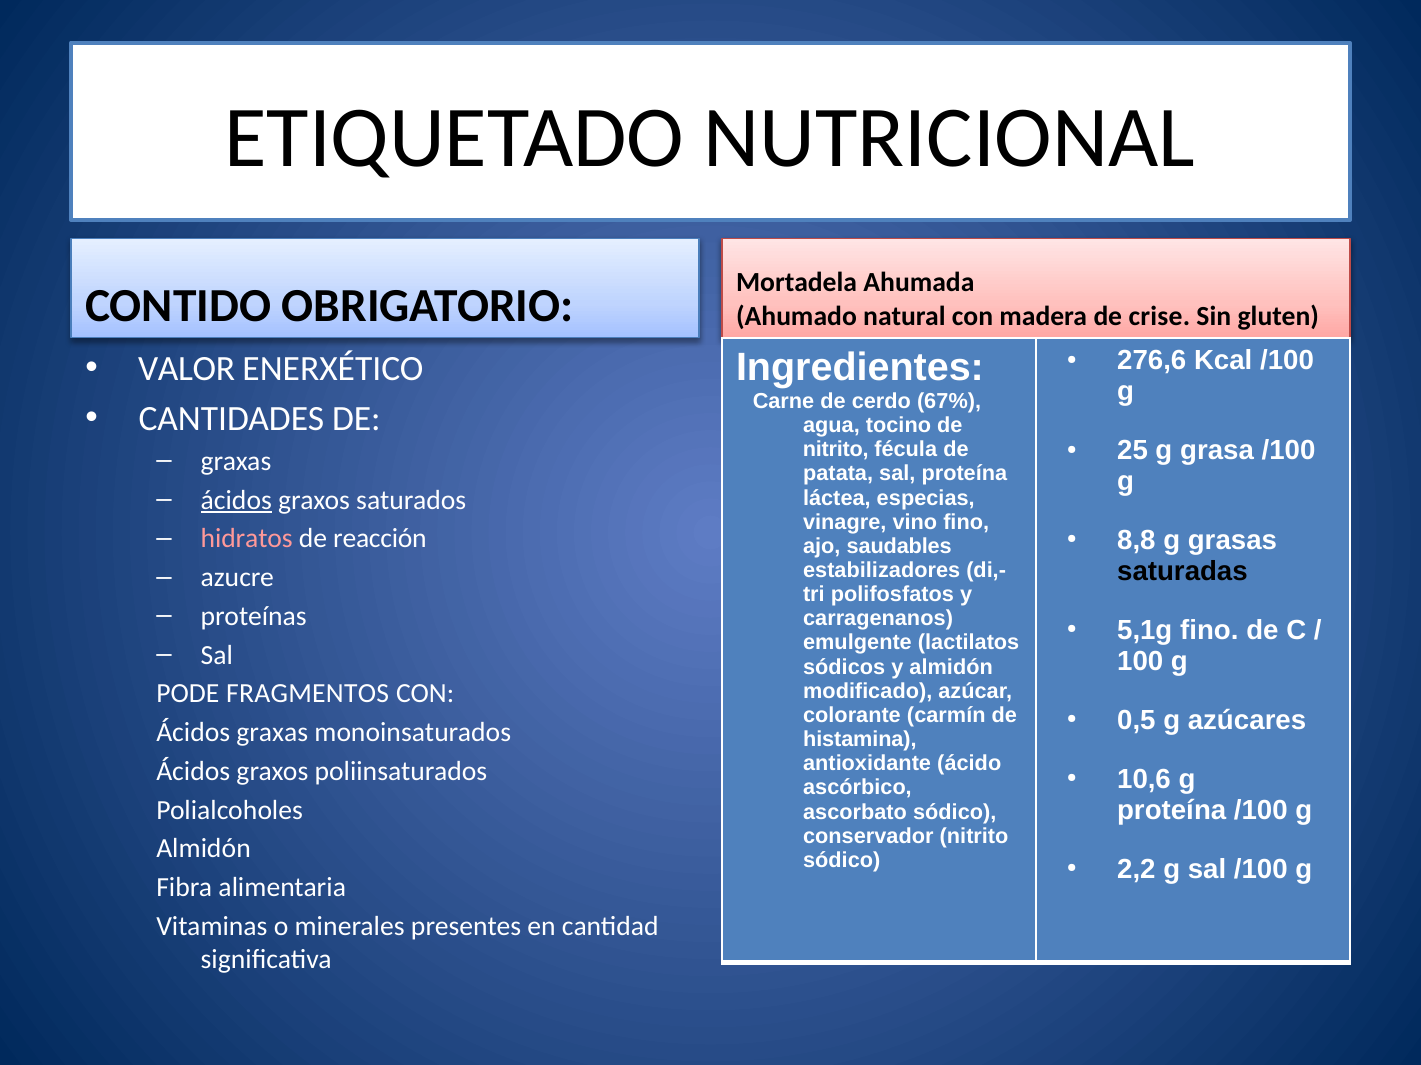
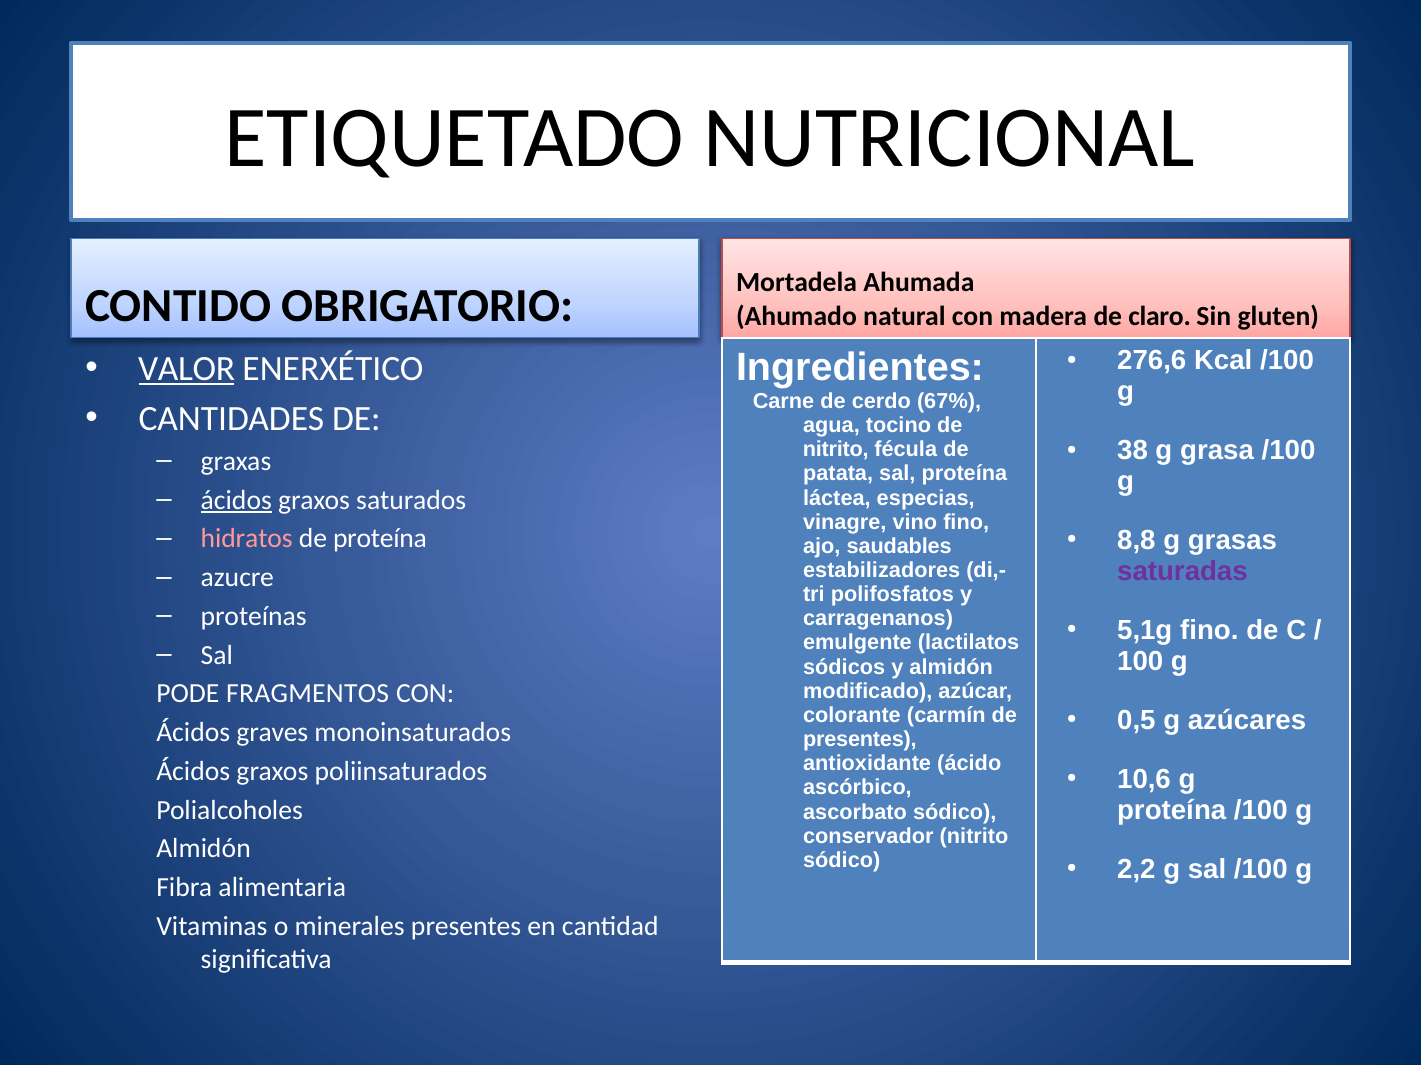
crise: crise -> claro (1160, 316)
VALOR underline: none -> present (187, 369)
25: 25 -> 38 (1133, 451)
de reacción: reacción -> proteína (380, 539)
saturadas colour: black -> purple (1182, 572)
Ácidos graxas: graxas -> graves (272, 733)
histamina: histamina -> presentes (860, 740)
